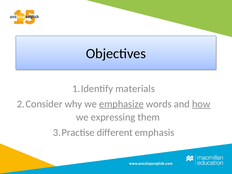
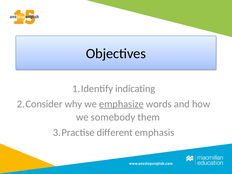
materials: materials -> indicating (135, 89)
how underline: present -> none (201, 104)
expressing: expressing -> somebody (113, 117)
